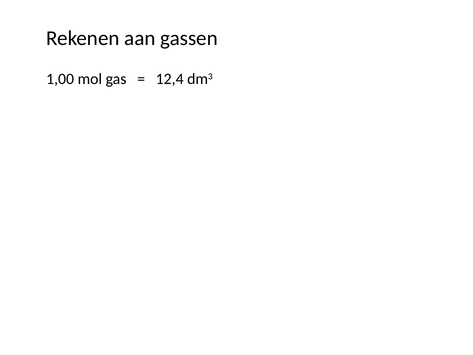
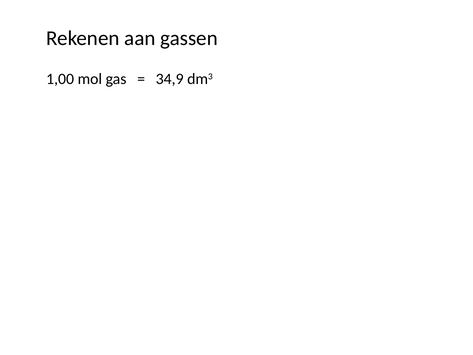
12,4: 12,4 -> 34,9 (170, 79)
